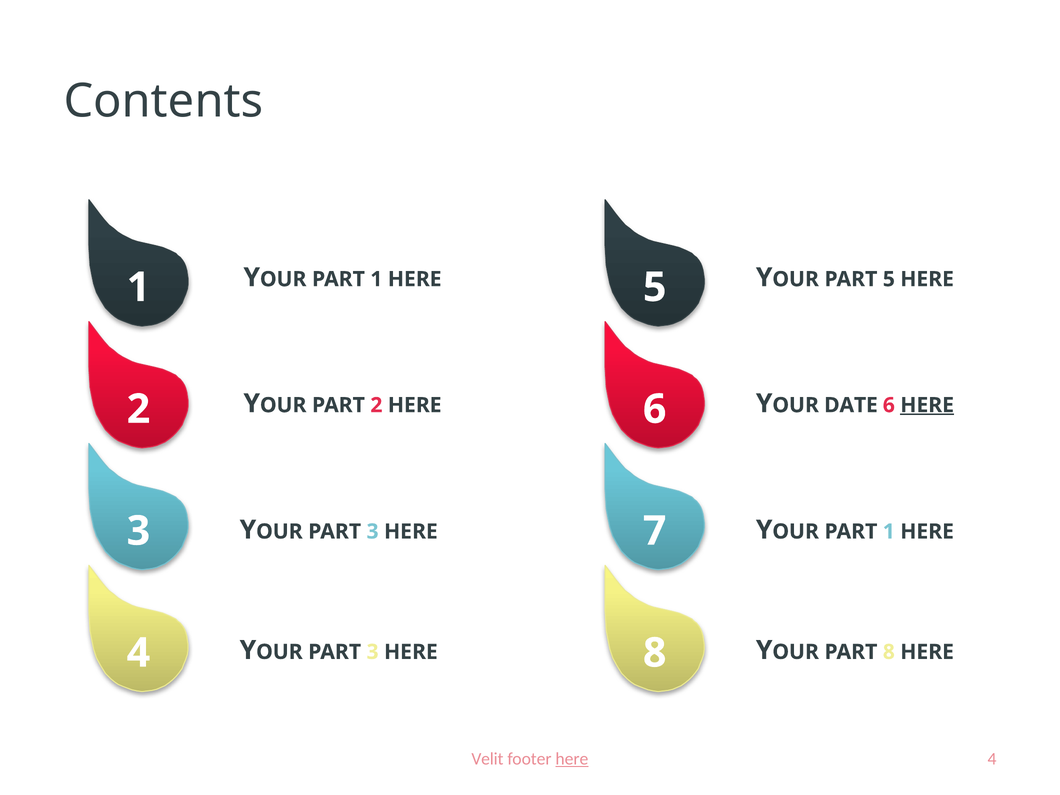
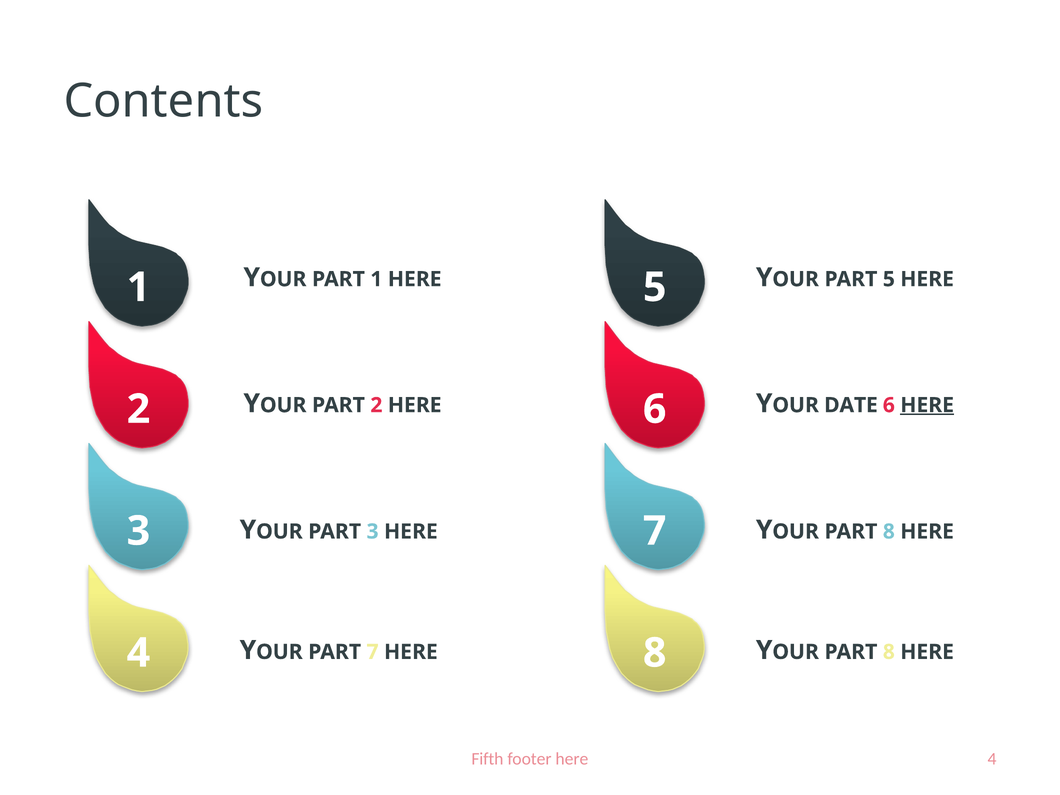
1: 1 -> 8 (889, 532)
3: 3 -> 7 (373, 652)
Velit: Velit -> Fifth (487, 759)
here underline: present -> none (572, 759)
